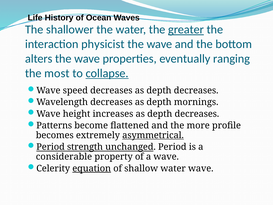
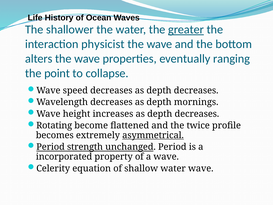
most: most -> point (57, 73)
collapse underline: present -> none (107, 73)
Patterns: Patterns -> Rotating (54, 125)
more: more -> twice (198, 125)
considerable: considerable -> incorporated (64, 157)
equation underline: present -> none (92, 168)
